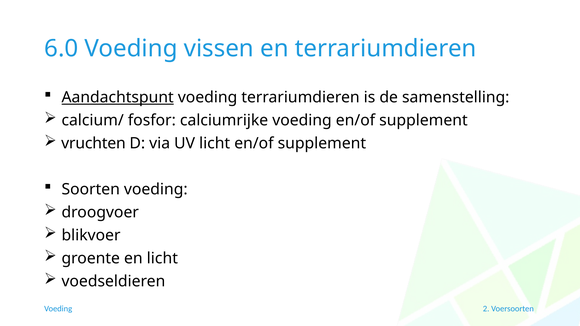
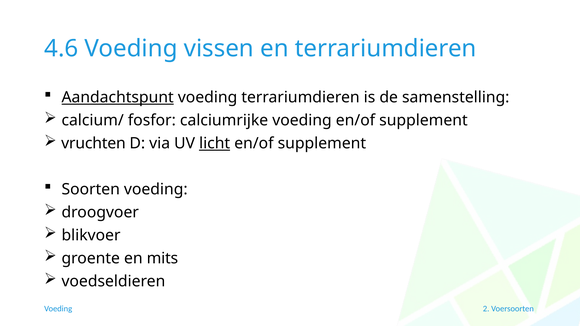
6.0: 6.0 -> 4.6 (61, 49)
licht underline: none -> present (215, 143)
en licht: licht -> mits (162, 258)
